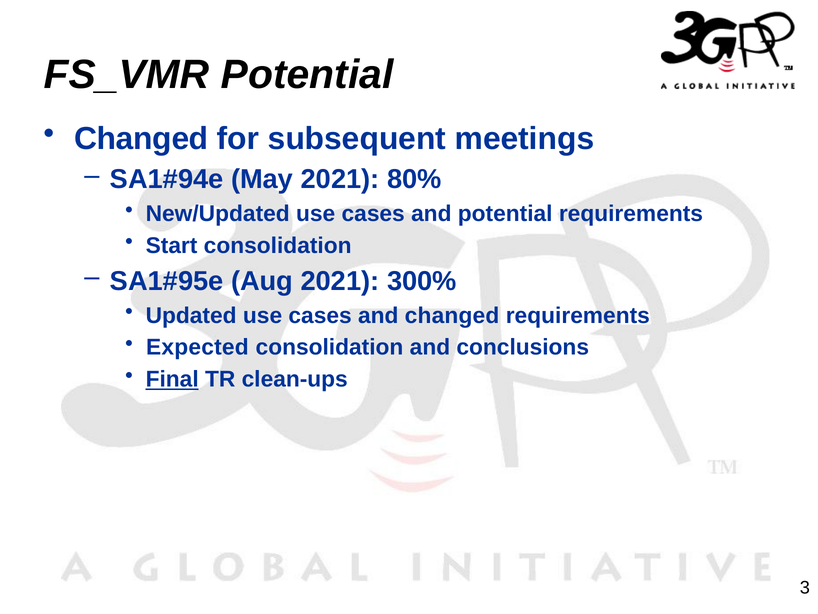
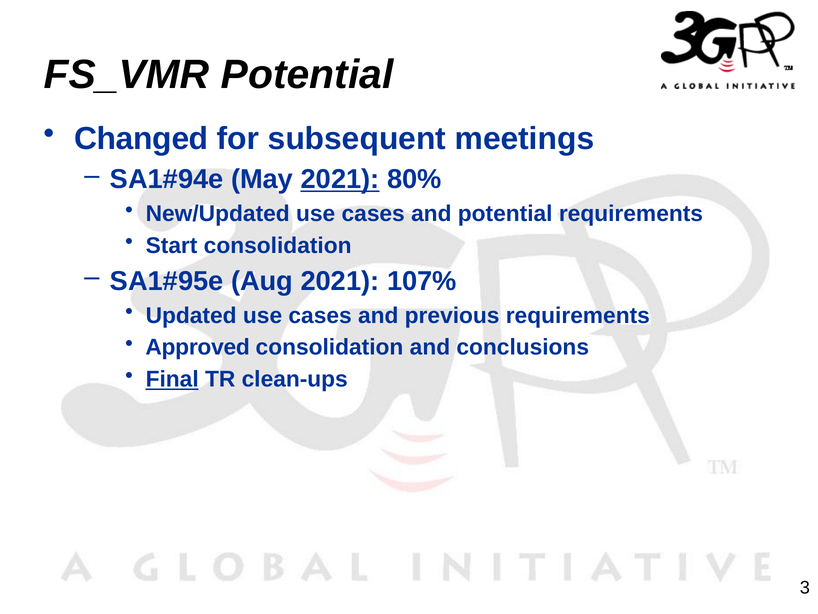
2021 underline: none -> present (340, 179)
300%: 300% -> 107% (422, 281)
and changed: changed -> previous (452, 315)
Expected: Expected -> Approved (198, 347)
